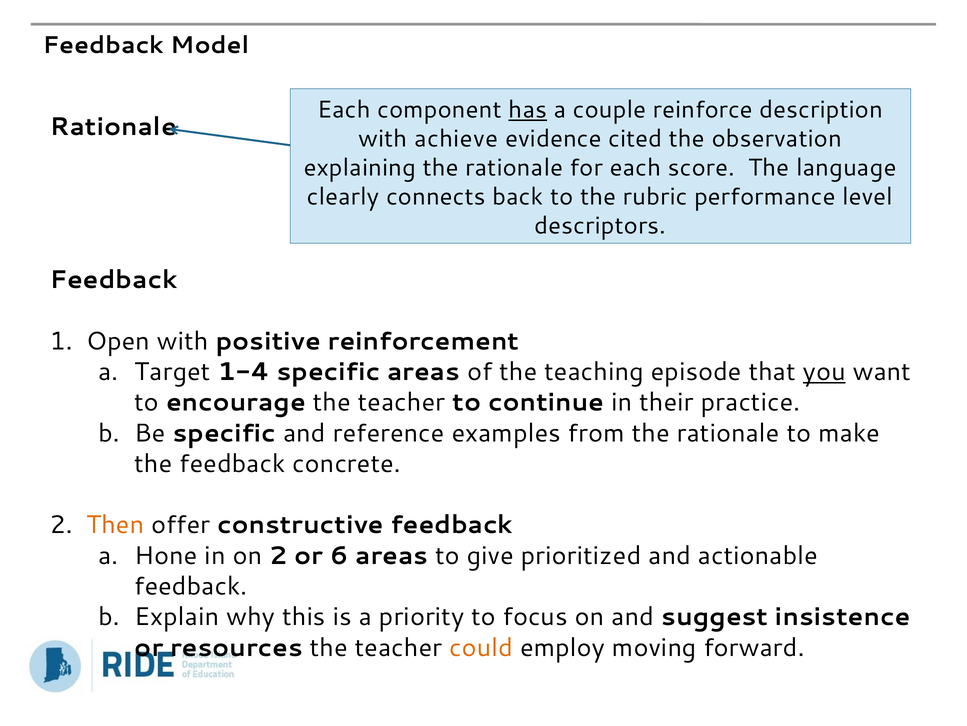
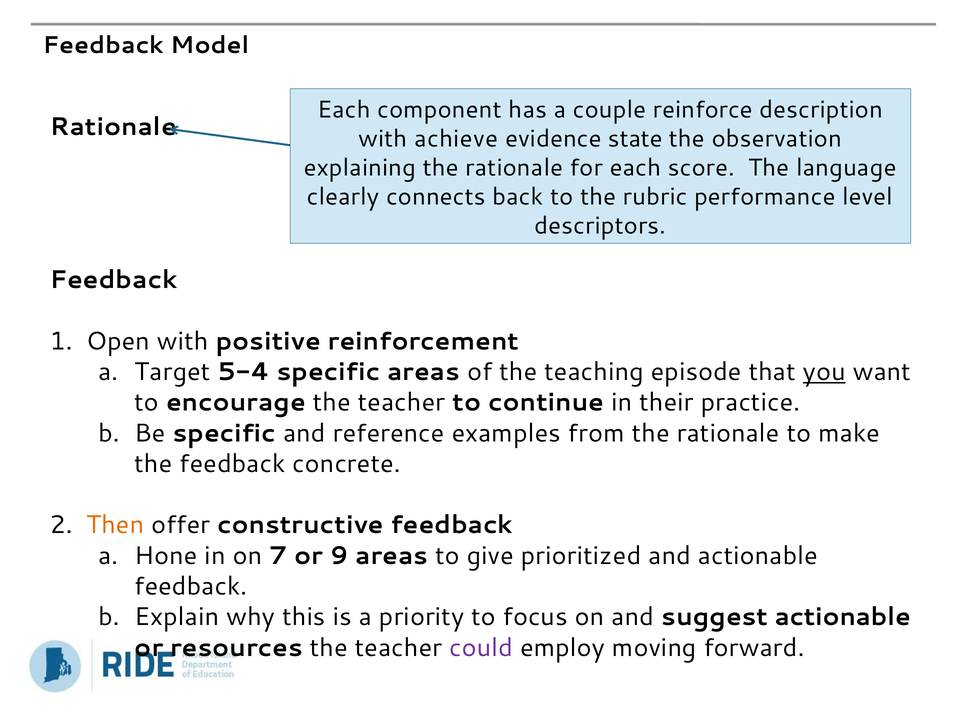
has underline: present -> none (528, 110)
cited: cited -> state (635, 139)
1-4: 1-4 -> 5-4 (244, 371)
on 2: 2 -> 7 (278, 555)
6: 6 -> 9 (339, 555)
suggest insistence: insistence -> actionable (843, 616)
could colour: orange -> purple (481, 647)
